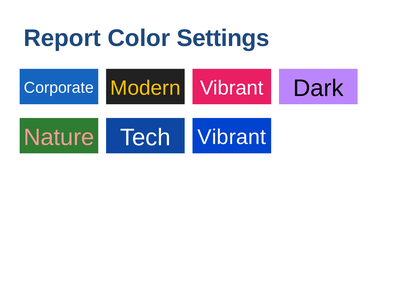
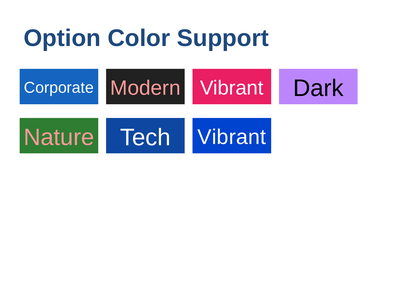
Report: Report -> Option (62, 38)
Settings: Settings -> Support (223, 38)
Modern colour: yellow -> pink (145, 88)
